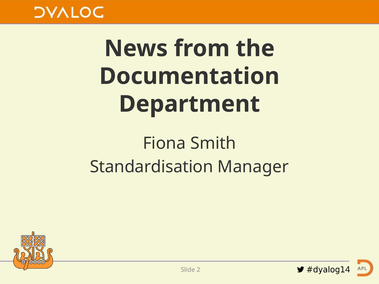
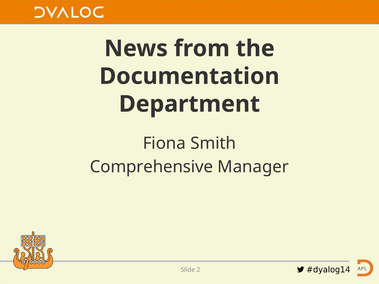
Standardisation: Standardisation -> Comprehensive (151, 167)
